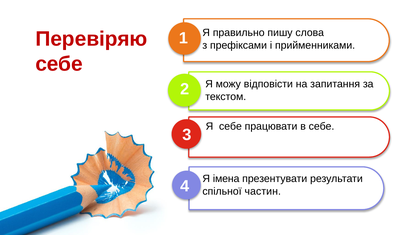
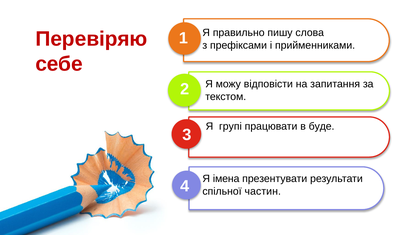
Я себе: себе -> групі (230, 127)
в себе: себе -> буде (322, 127)
